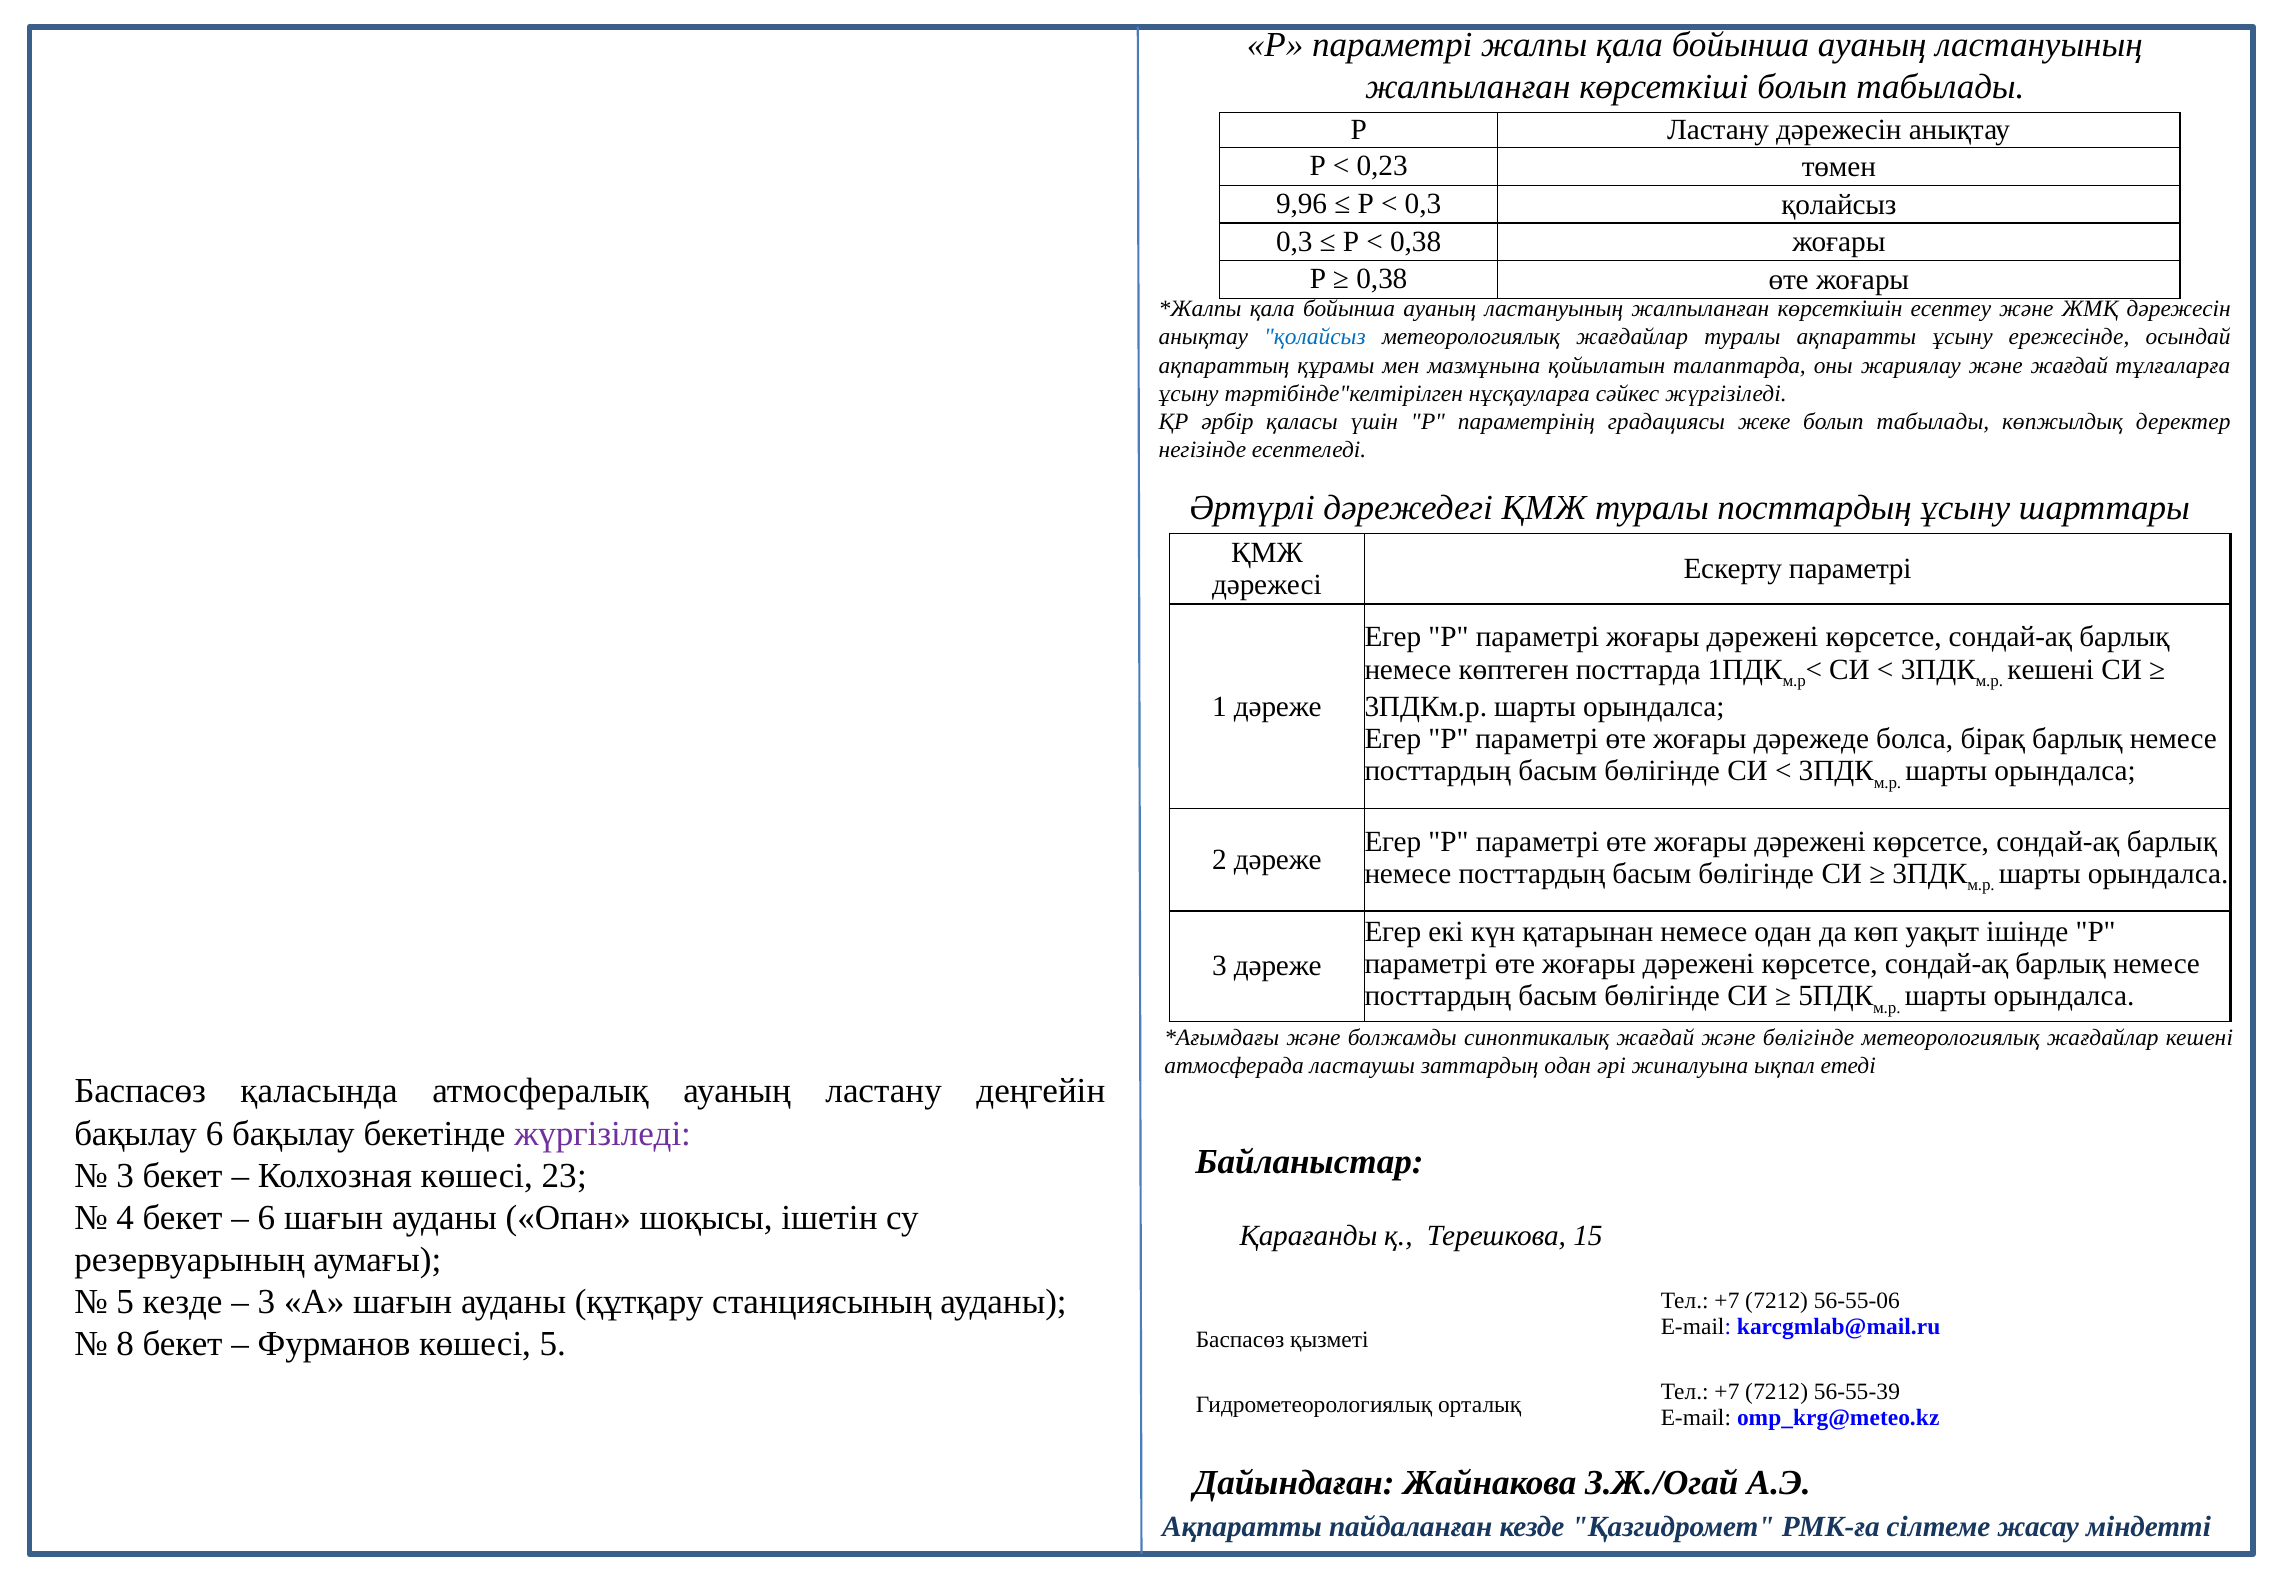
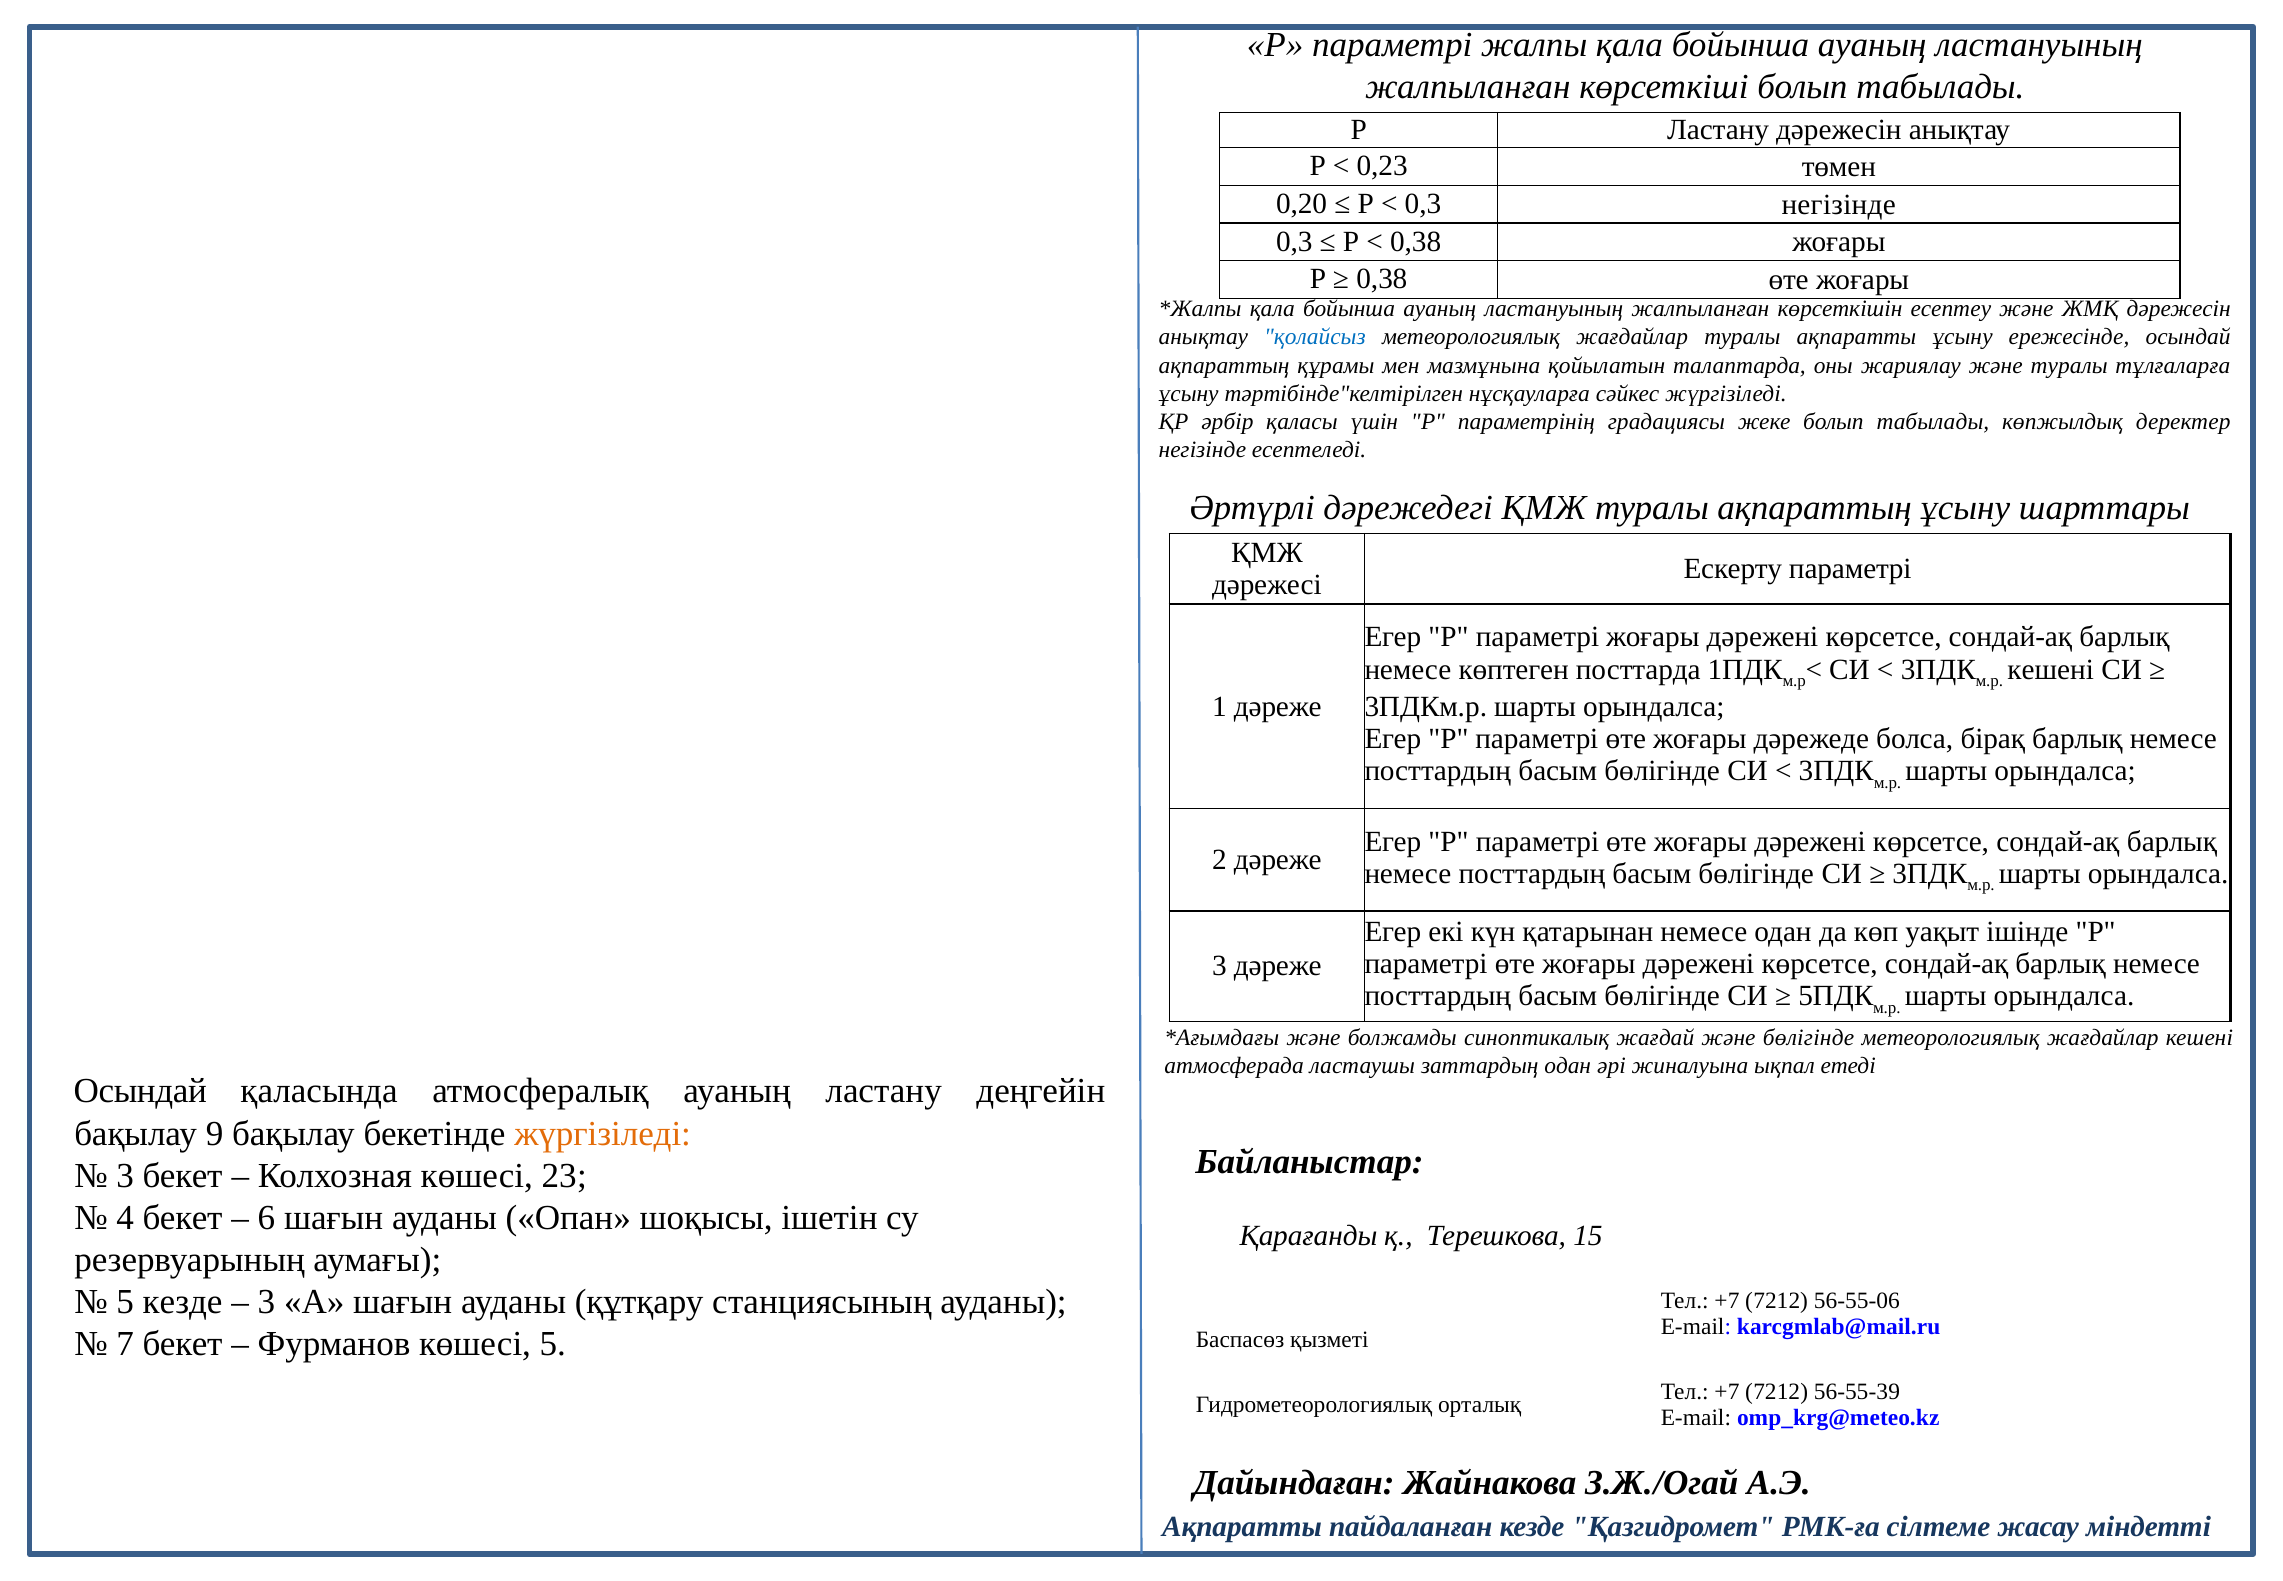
9,96: 9,96 -> 0,20 (1302, 204)
0,3 қолайсыз: қолайсыз -> негізінде (1839, 204)
және жағдай: жағдай -> туралы (2069, 365)
туралы посттардың: посттардың -> ақпараттың (1815, 507)
Баспасөз: Баспасөз -> Осындай (140, 1091)
бақылау 6: 6 -> 9 (215, 1133)
жүргізіледі colour: purple -> orange (603, 1133)
8: 8 -> 7 (125, 1344)
